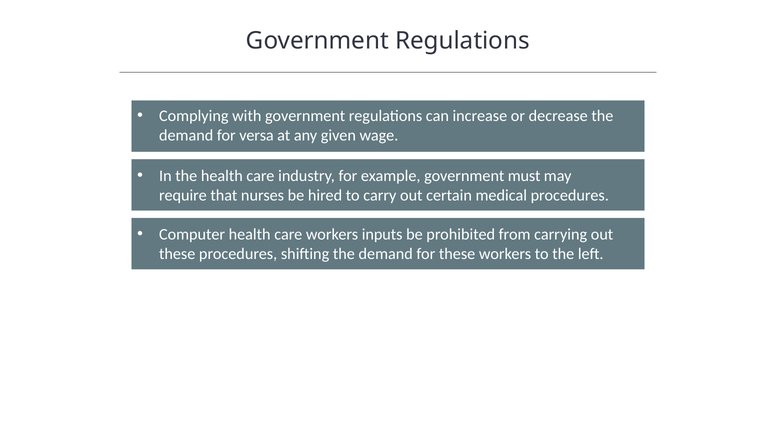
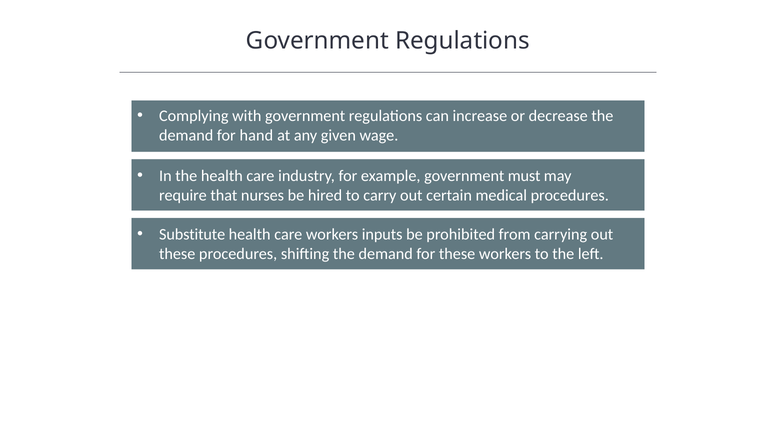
versa: versa -> hand (256, 135)
Computer: Computer -> Substitute (192, 235)
